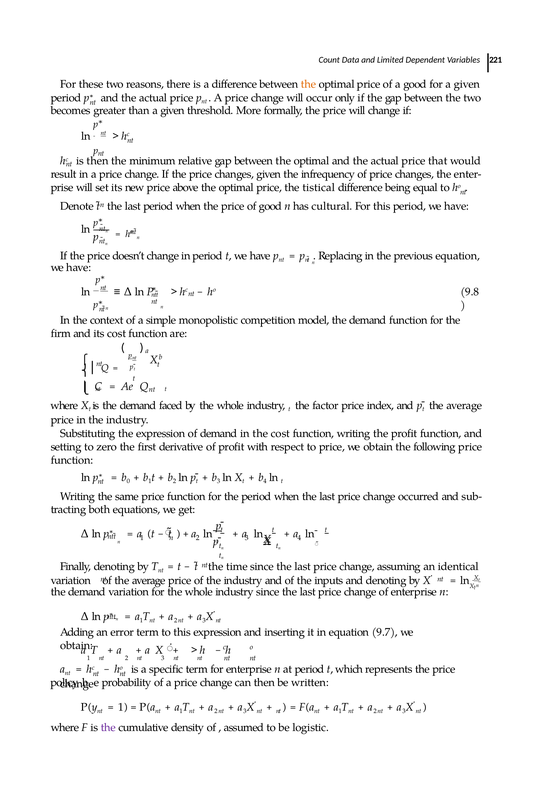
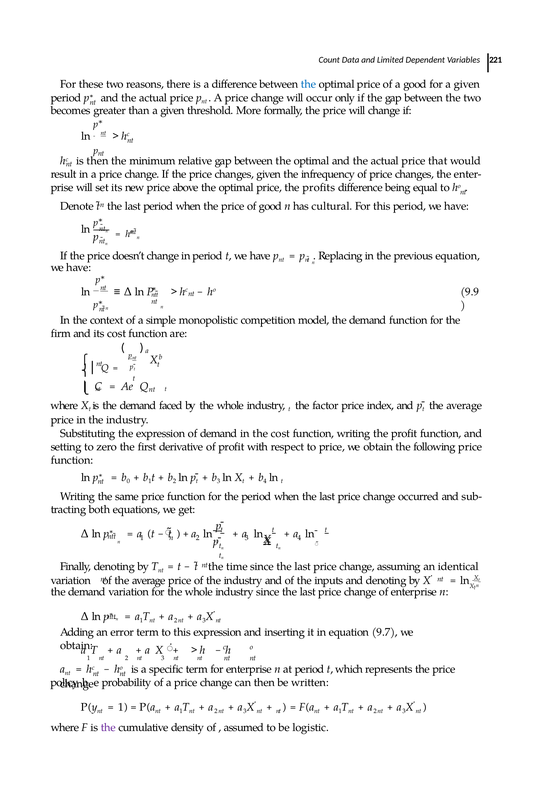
the colour: orange -> blue (309, 84)
tistical: tistical -> proﬁts (319, 187)
9.8: 9.8 -> 9.9 (470, 292)
